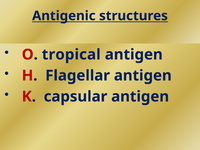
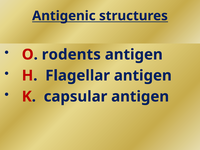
tropical: tropical -> rodents (71, 55)
